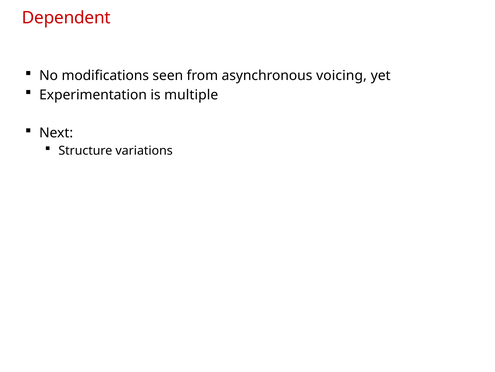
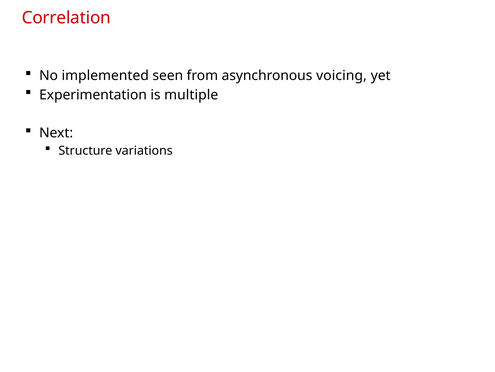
Dependent: Dependent -> Correlation (66, 18)
modifications: modifications -> implemented (105, 76)
